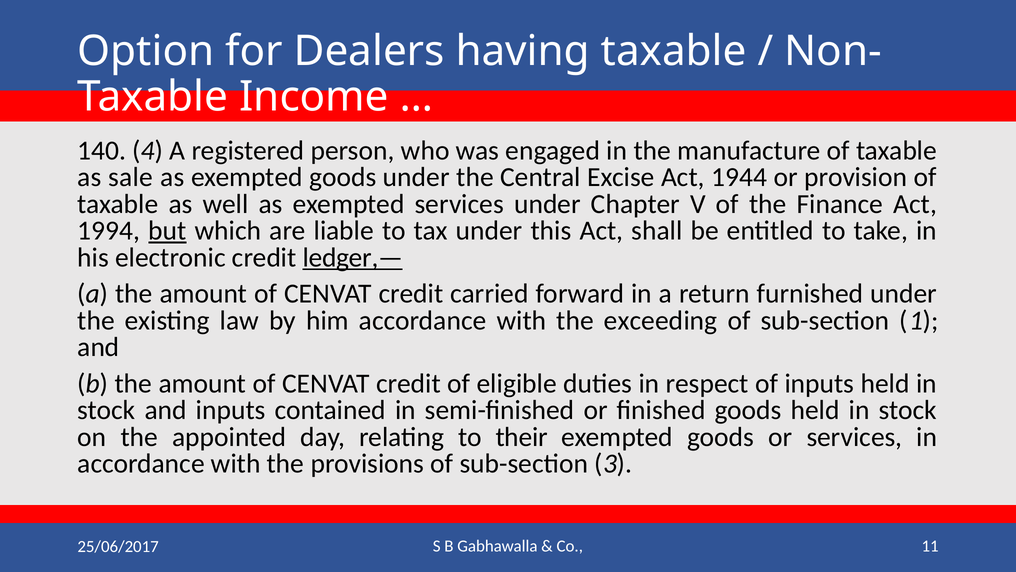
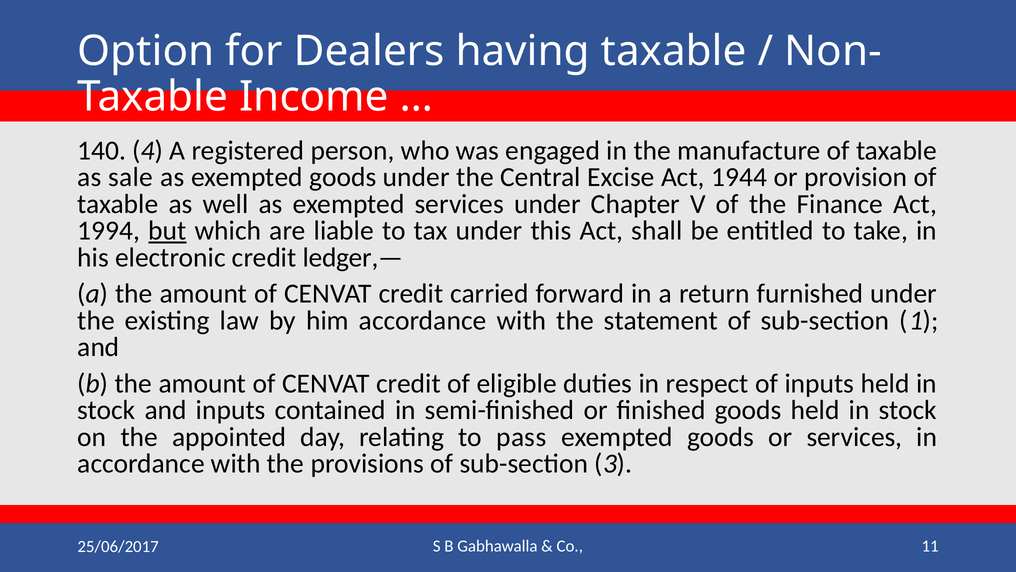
ledger,— underline: present -> none (353, 257)
exceeding: exceeding -> statement (661, 320)
their: their -> pass (521, 437)
